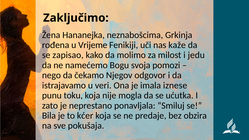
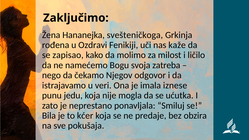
neznabošcima: neznabošcima -> svešteničkoga (135, 35)
Vrijeme: Vrijeme -> Ozdravi (93, 45)
jedu: jedu -> ličilo (196, 55)
pomozi: pomozi -> zatreba (166, 65)
toku: toku -> jedu (73, 95)
